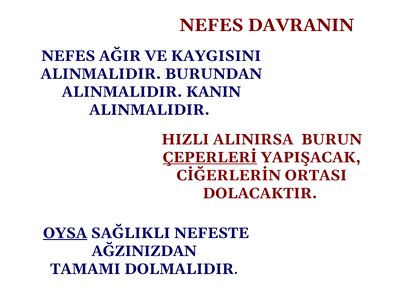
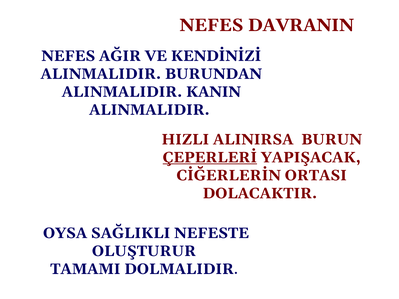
KAYGISINI: KAYGISINI -> KENDİNİZİ (216, 56)
OYSA underline: present -> none (65, 233)
AĞZINIZDAN: AĞZINIZDAN -> OLUŞTURUR (144, 251)
